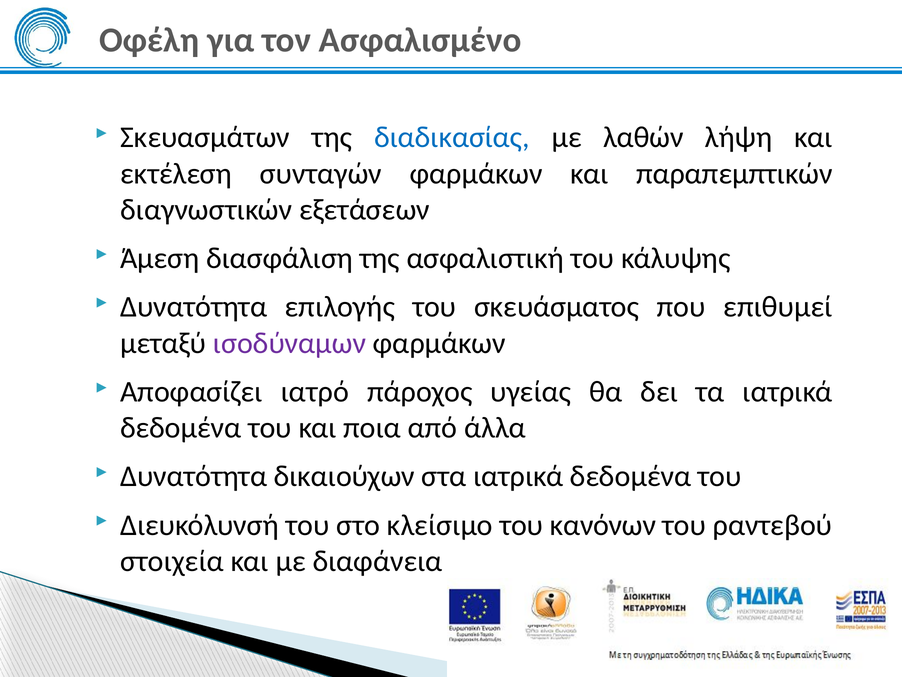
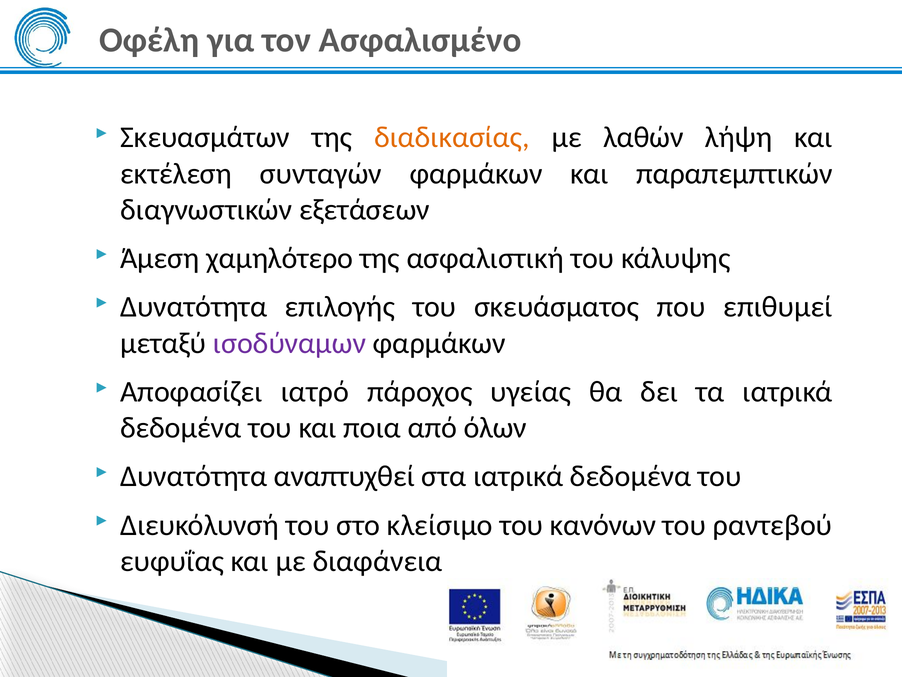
διαδικασίας colour: blue -> orange (452, 137)
διασφάλιση: διασφάλιση -> χαμηλότερο (280, 258)
άλλα: άλλα -> όλων (495, 428)
δικαιούχων: δικαιούχων -> αναπτυχθεί (344, 476)
στοιχεία: στοιχεία -> ευφυΐας (172, 561)
